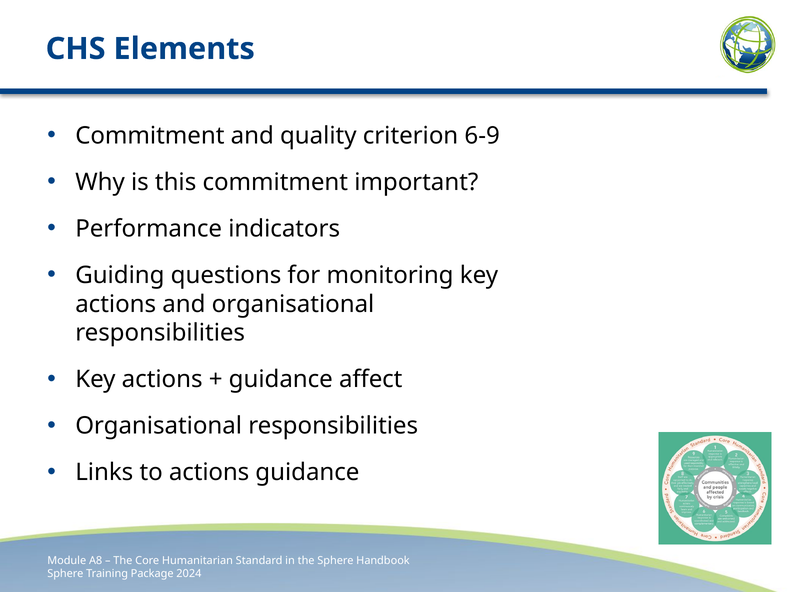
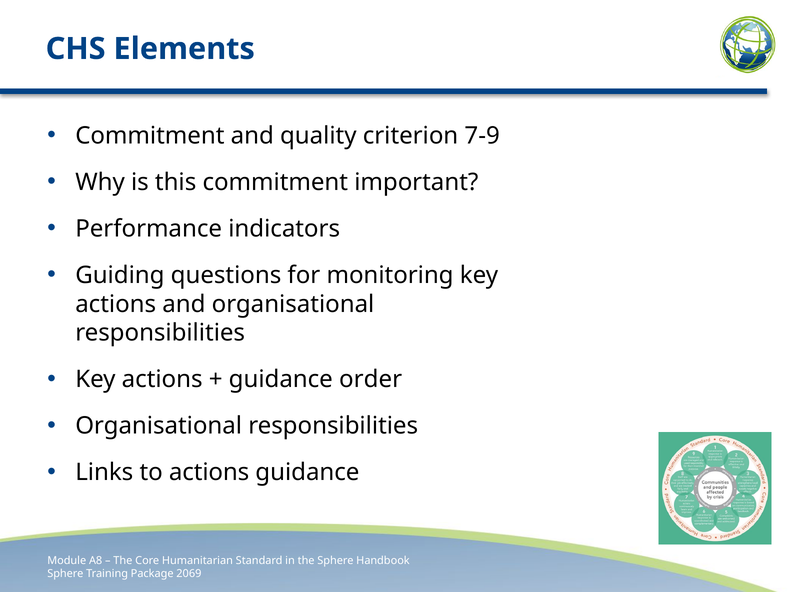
6-9: 6-9 -> 7-9 (482, 136)
affect: affect -> order (371, 379)
2024: 2024 -> 2069 (189, 574)
